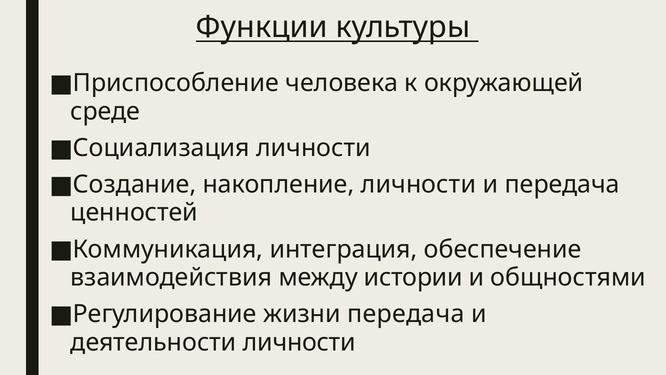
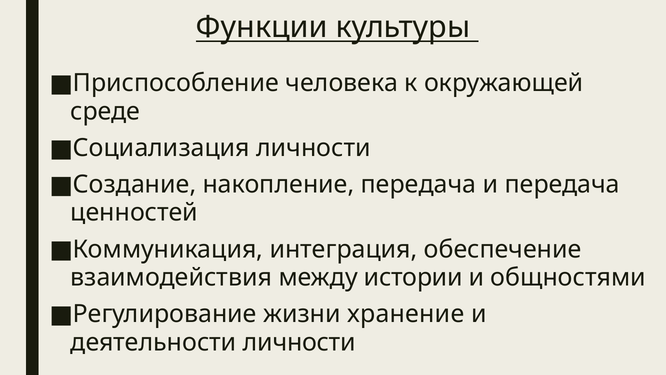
накопление личности: личности -> передача (419, 184)
жизни передача: передача -> хранение (406, 314)
